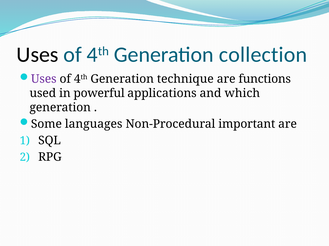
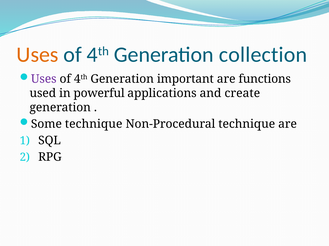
Uses colour: black -> orange (37, 55)
technique: technique -> important (185, 79)
which: which -> create (242, 93)
Some languages: languages -> technique (94, 124)
Non-Procedural important: important -> technique (247, 124)
